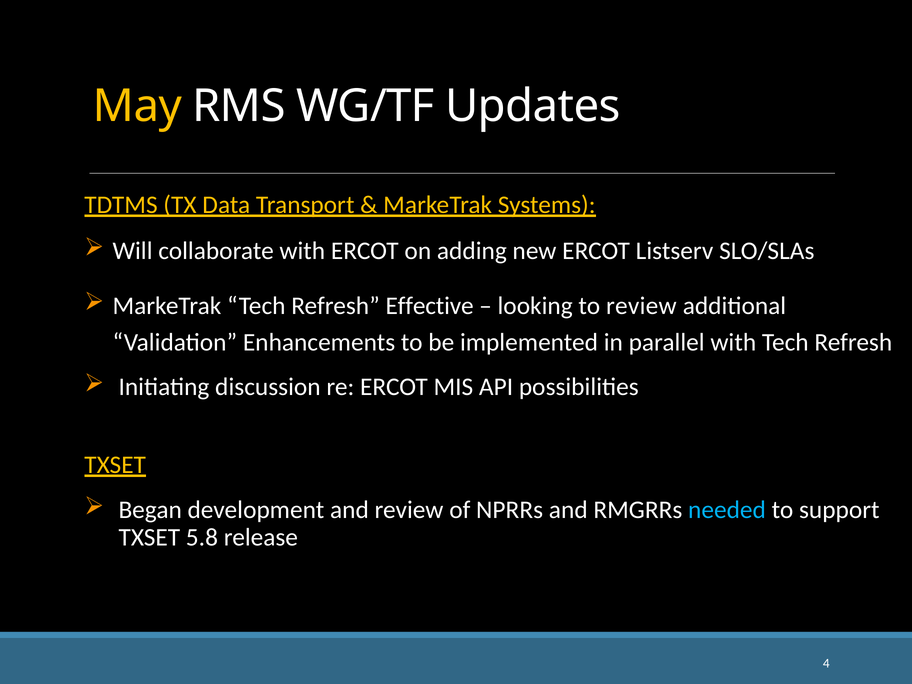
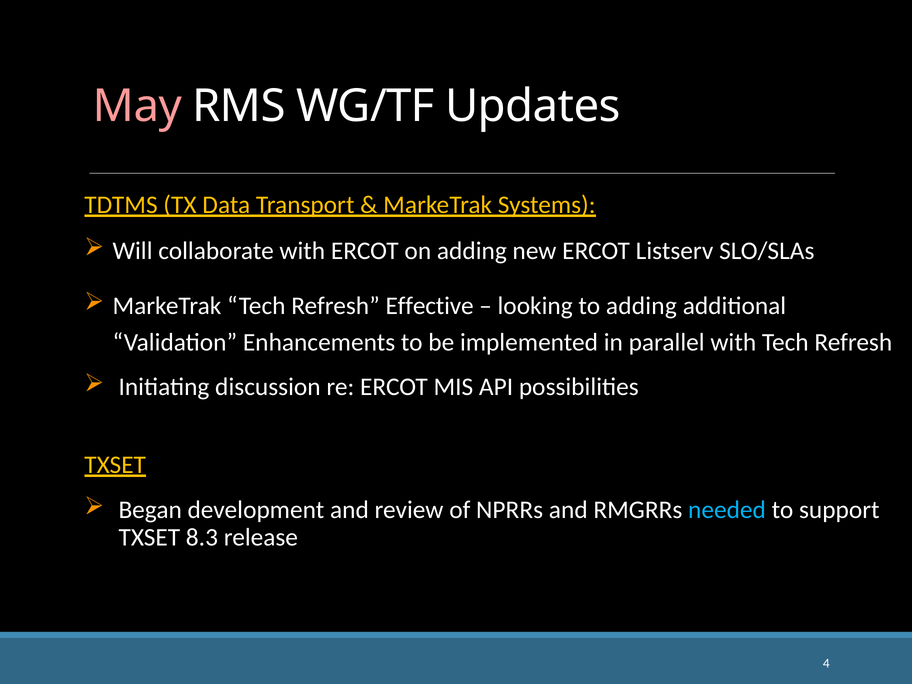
May colour: yellow -> pink (137, 106)
to review: review -> adding (641, 306)
5.8: 5.8 -> 8.3 (202, 537)
